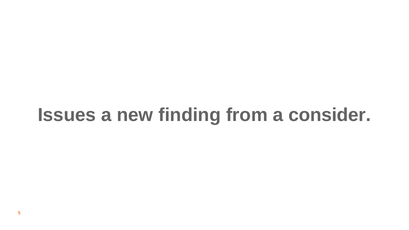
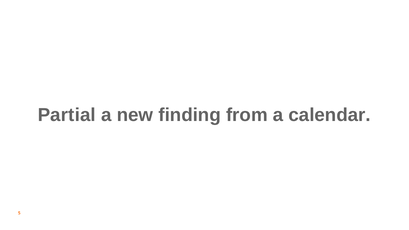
Issues: Issues -> Partial (67, 115)
consider: consider -> calendar (330, 115)
